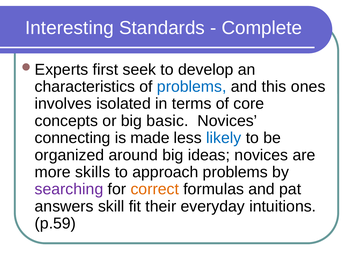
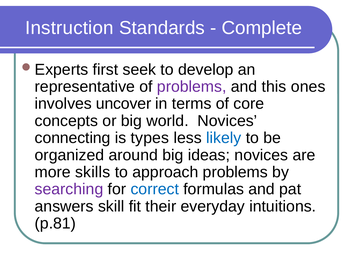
Interesting: Interesting -> Instruction (69, 28)
characteristics: characteristics -> representative (85, 87)
problems colour: blue -> purple (192, 87)
isolated: isolated -> uncover (124, 104)
basic: basic -> world (168, 121)
made: made -> types (150, 138)
correct colour: orange -> blue (155, 189)
p.59: p.59 -> p.81 (55, 223)
